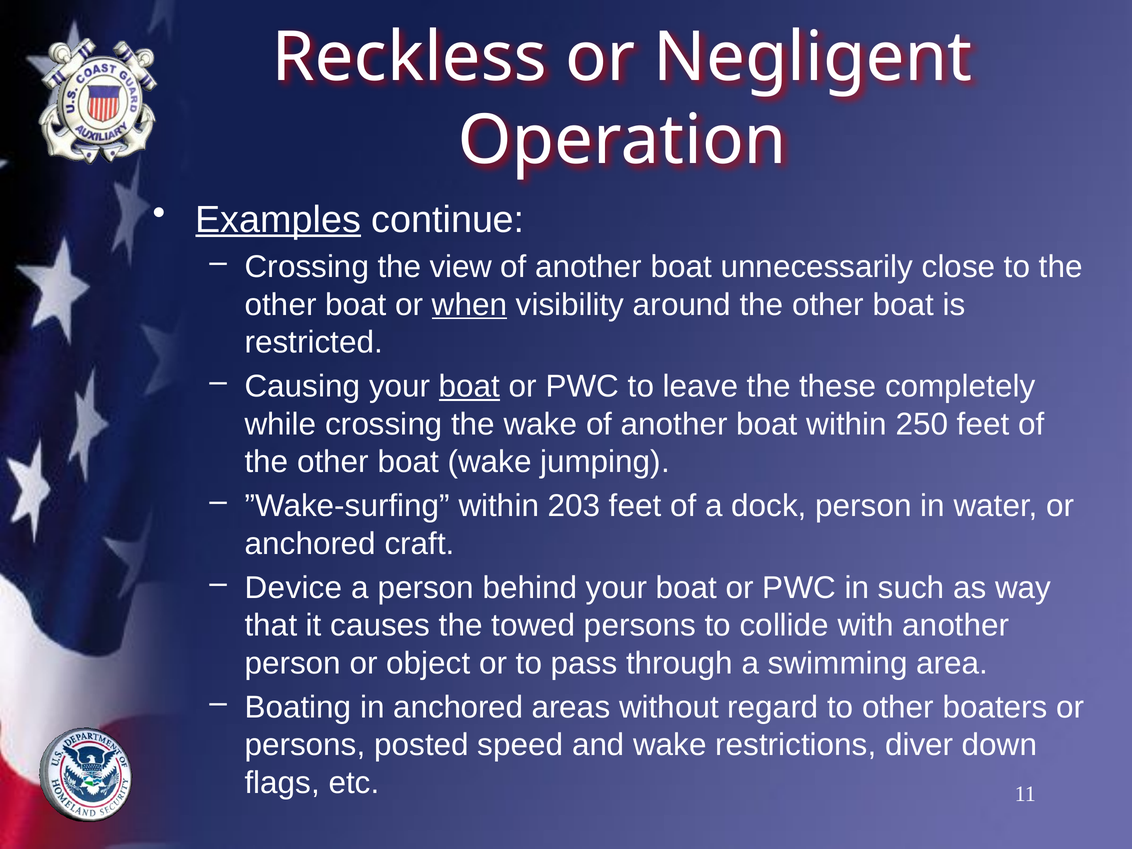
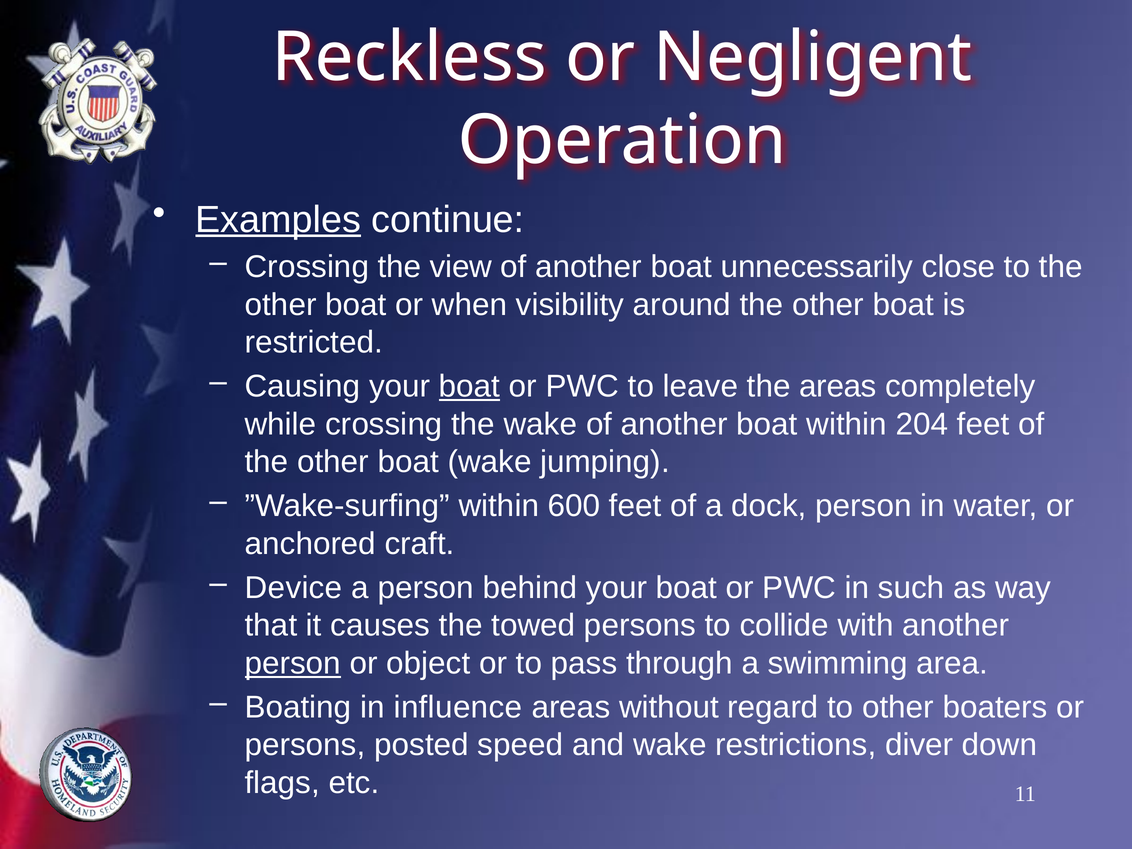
when underline: present -> none (469, 305)
the these: these -> areas (838, 386)
250: 250 -> 204 (922, 424)
203: 203 -> 600 (574, 506)
person underline: none -> present (293, 663)
in anchored: anchored -> influence (458, 707)
